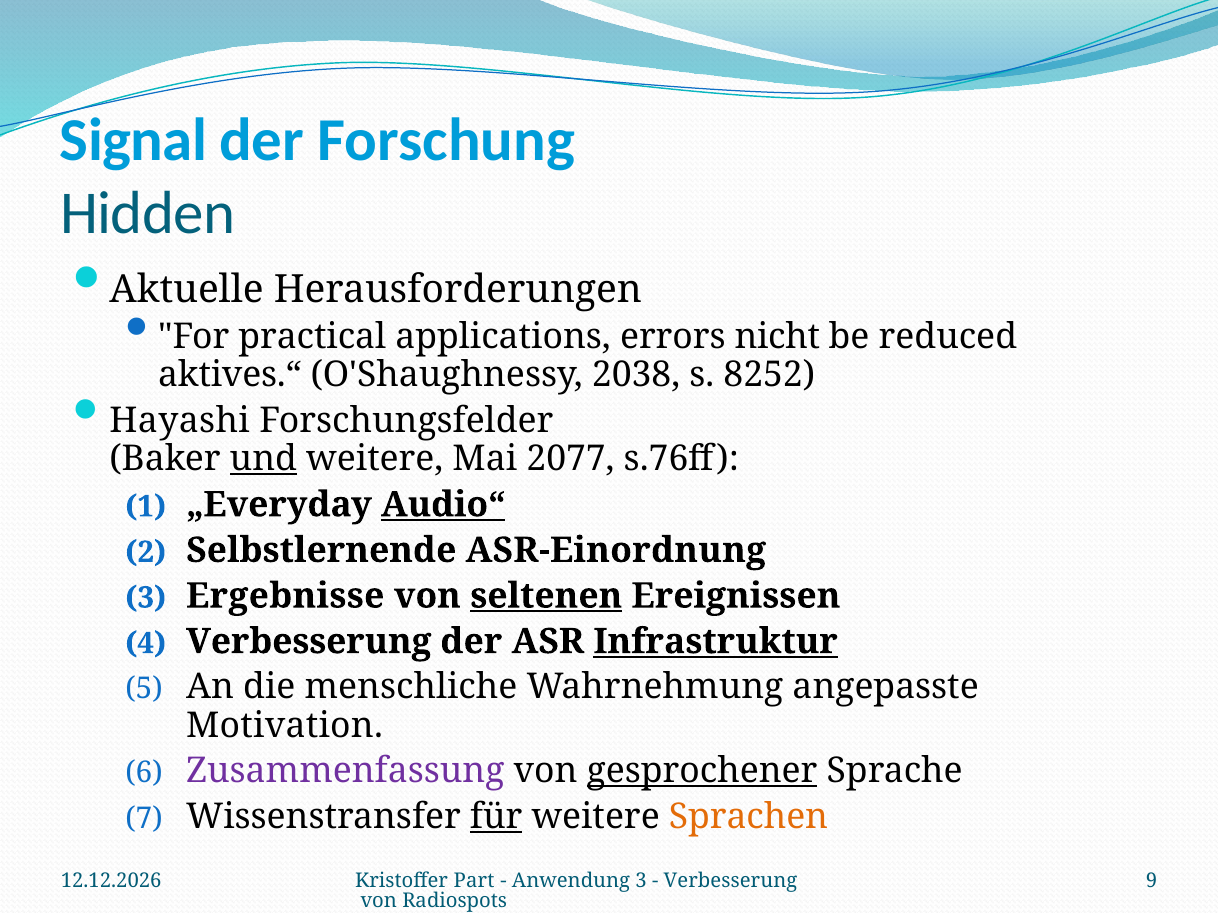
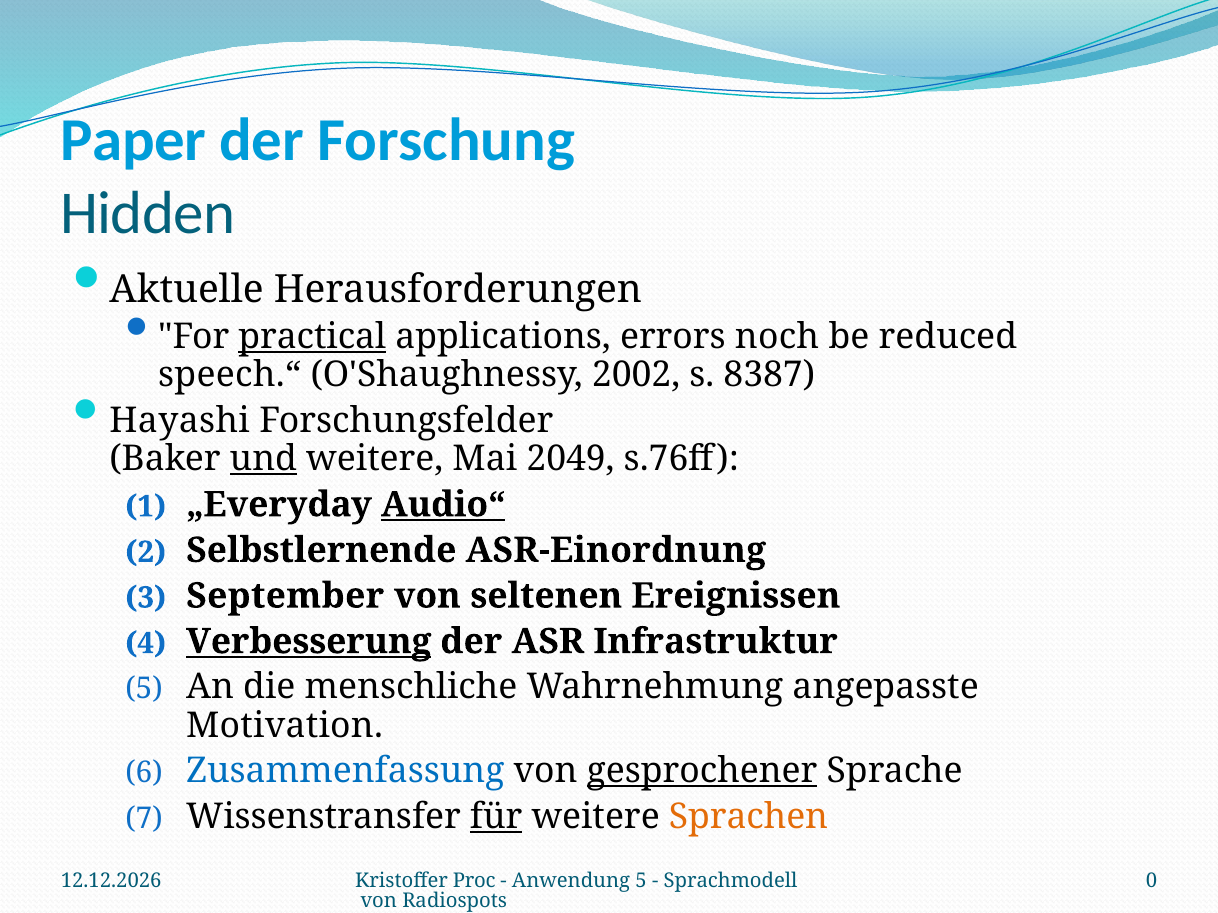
Signal: Signal -> Paper (133, 141)
practical underline: none -> present (312, 337)
nicht: nicht -> noch (777, 337)
aktives.“: aktives.“ -> speech.“ (230, 375)
2038: 2038 -> 2002 (636, 375)
8252: 8252 -> 8387 (769, 375)
2077: 2077 -> 2049 (571, 459)
Ergebnisse: Ergebnisse -> September (285, 596)
seltenen underline: present -> none (546, 596)
Verbesserung underline: none -> present (309, 642)
Infrastruktur underline: present -> none (716, 642)
Zusammenfassung colour: purple -> blue (345, 772)
Part: Part -> Proc (474, 881)
Anwendung 3: 3 -> 5 (641, 881)
Verbesserung: Verbesserung -> Sprachmodell (731, 881)
9: 9 -> 0 (1152, 881)
